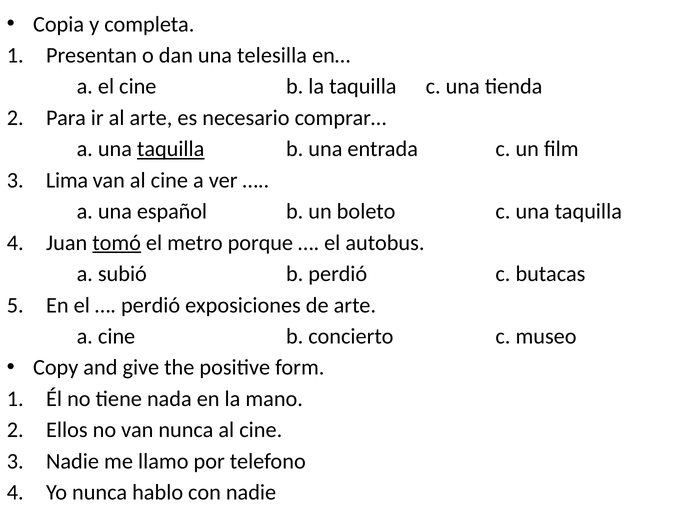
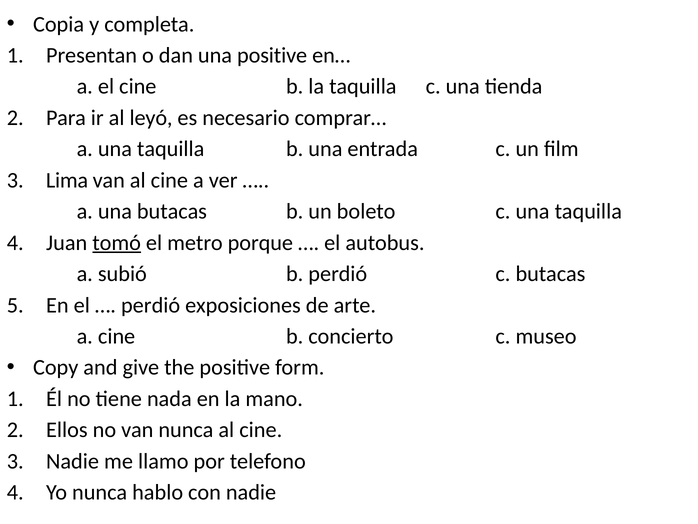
una telesilla: telesilla -> positive (272, 55)
al arte: arte -> leyó (151, 118)
taquilla underline: present -> none (171, 149)
una español: español -> butacas (172, 211)
